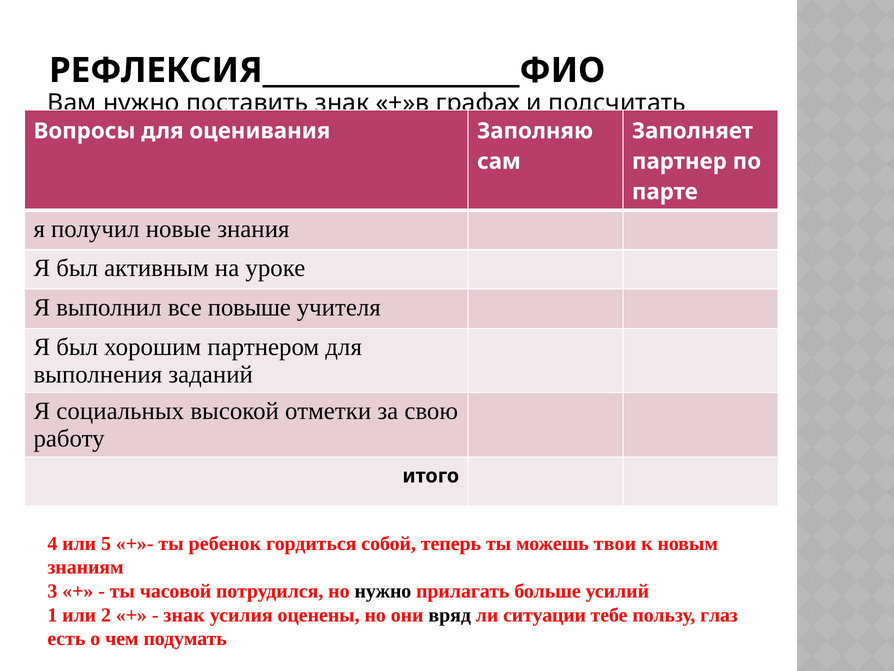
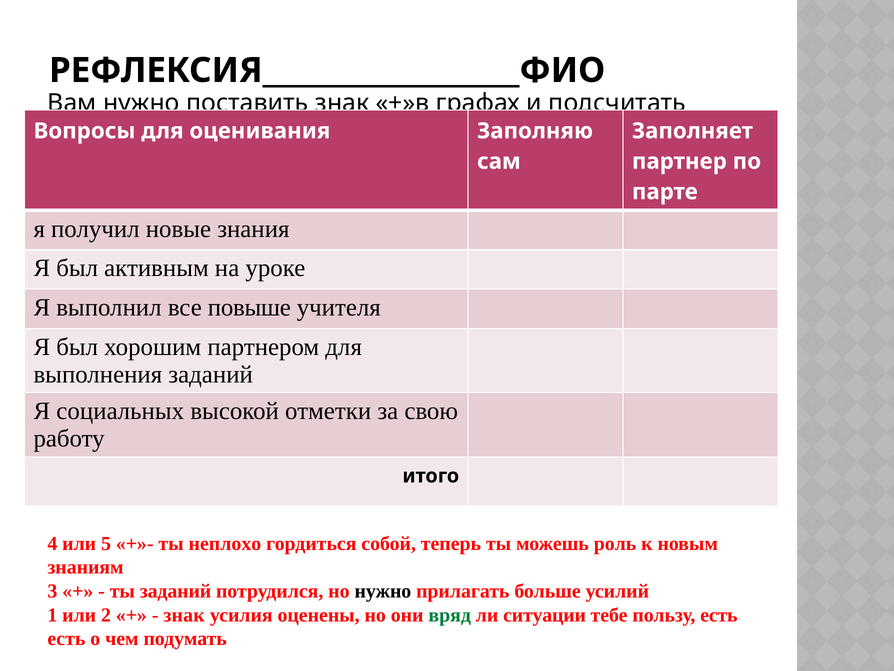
ребенок: ребенок -> неплохо (225, 543)
твои: твои -> роль (615, 543)
ты часовой: часовой -> заданий (176, 591)
вряд colour: black -> green (450, 615)
пользу глаз: глаз -> есть (719, 615)
